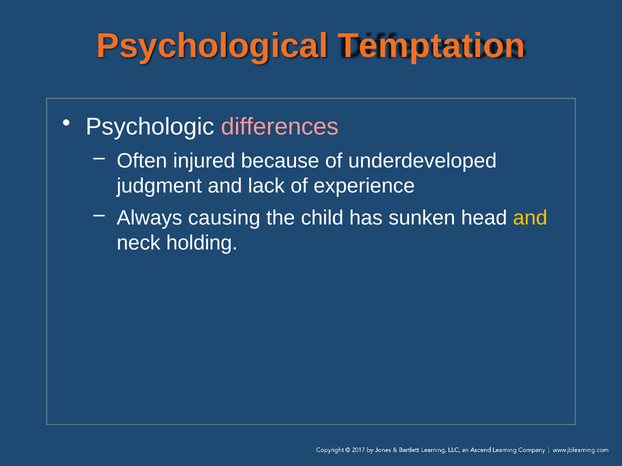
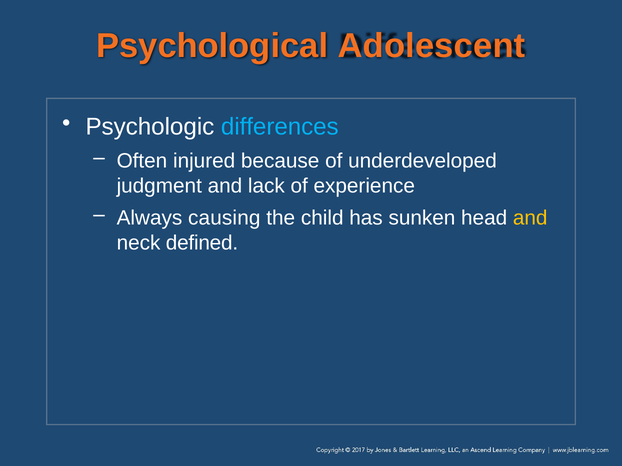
Temptation: Temptation -> Adolescent (432, 46)
differences colour: pink -> light blue (280, 127)
holding: holding -> defined (202, 243)
